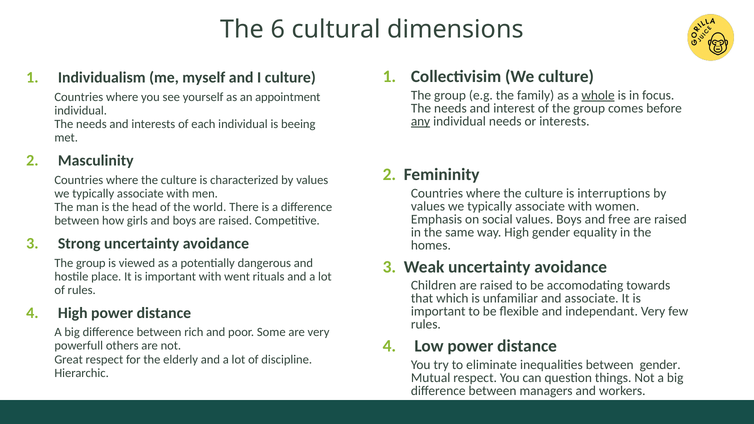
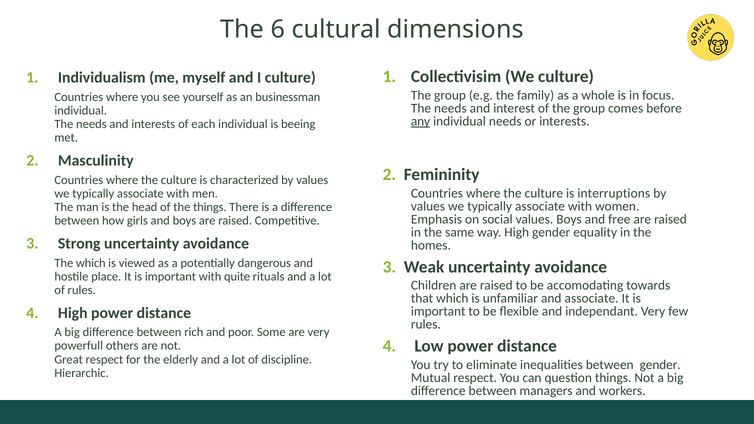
whole underline: present -> none (598, 95)
appointment: appointment -> businessman (288, 97)
the world: world -> things (210, 207)
group: group -> which (91, 263)
went: went -> quite (237, 277)
